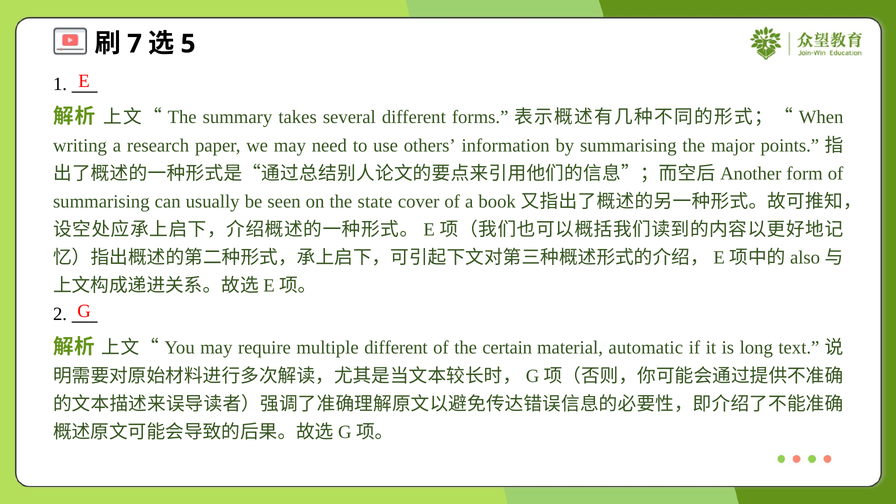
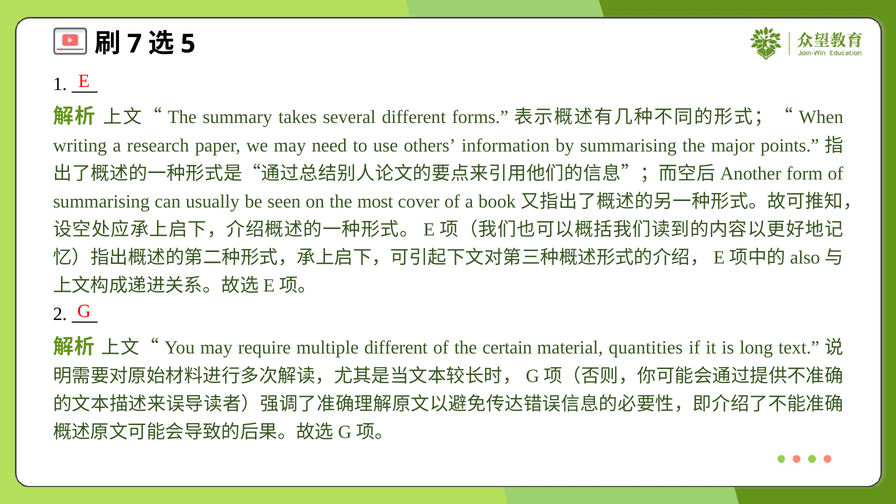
state: state -> most (375, 202)
automatic: automatic -> quantities (646, 348)
